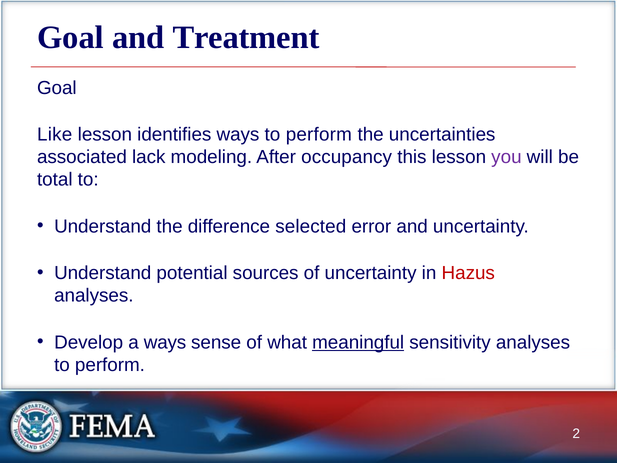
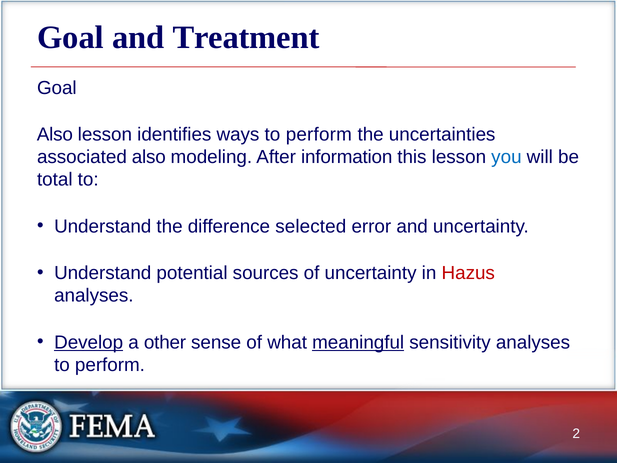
Like: Like -> Also (55, 134)
associated lack: lack -> also (149, 157)
occupancy: occupancy -> information (347, 157)
you colour: purple -> blue (506, 157)
Develop underline: none -> present (89, 342)
a ways: ways -> other (165, 342)
